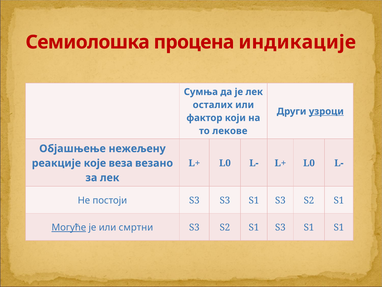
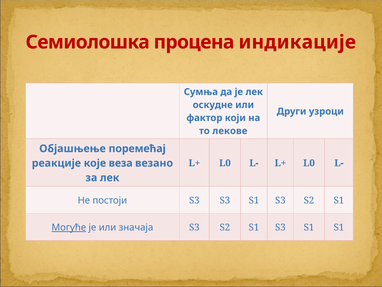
осталих: осталих -> оскудне (213, 105)
узроци underline: present -> none (326, 111)
нежељену: нежељену -> поремећај (137, 148)
смртни: смртни -> значаја (136, 227)
